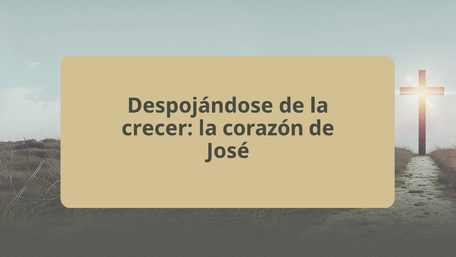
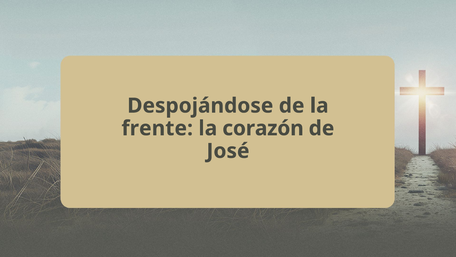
crecer: crecer -> frente (157, 128)
